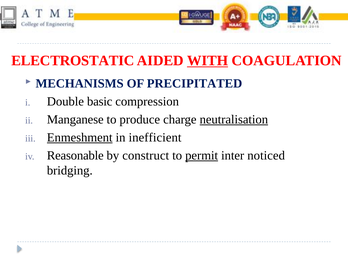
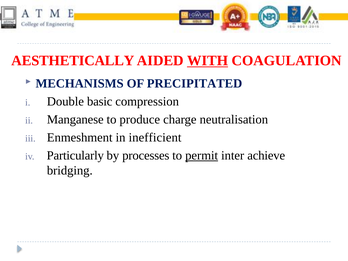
ELECTROSTATIC: ELECTROSTATIC -> AESTHETICALLY (73, 61)
neutralisation underline: present -> none (234, 119)
Enmeshment underline: present -> none (80, 137)
Reasonable: Reasonable -> Particularly (75, 155)
construct: construct -> processes (146, 155)
noticed: noticed -> achieve (266, 155)
